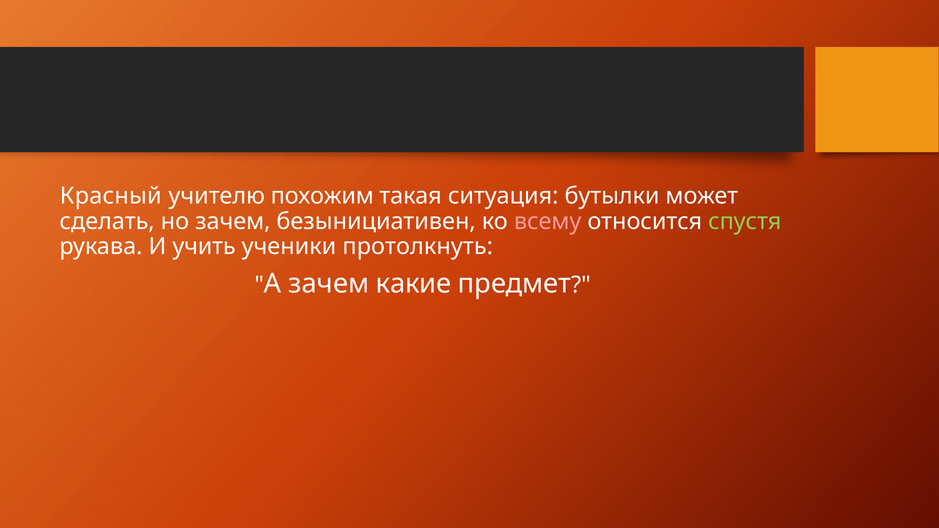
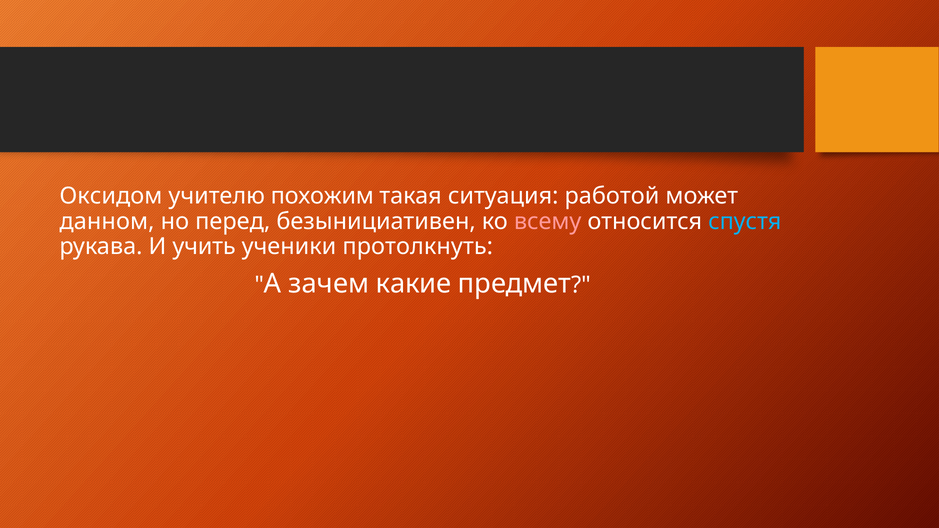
Красный: Красный -> Оксидом (111, 196)
бутылки: бутылки -> работой (612, 196)
сделать: сделать -> данном (107, 221)
но зачем: зачем -> перед (233, 221)
спустя colour: light green -> light blue (745, 221)
